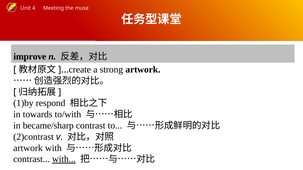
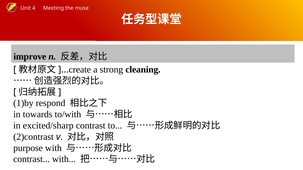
strong artwork: artwork -> cleaning (143, 70)
became/sharp: became/sharp -> excited/sharp (48, 126)
artwork: artwork -> purpose (28, 148)
with underline: present -> none (64, 160)
